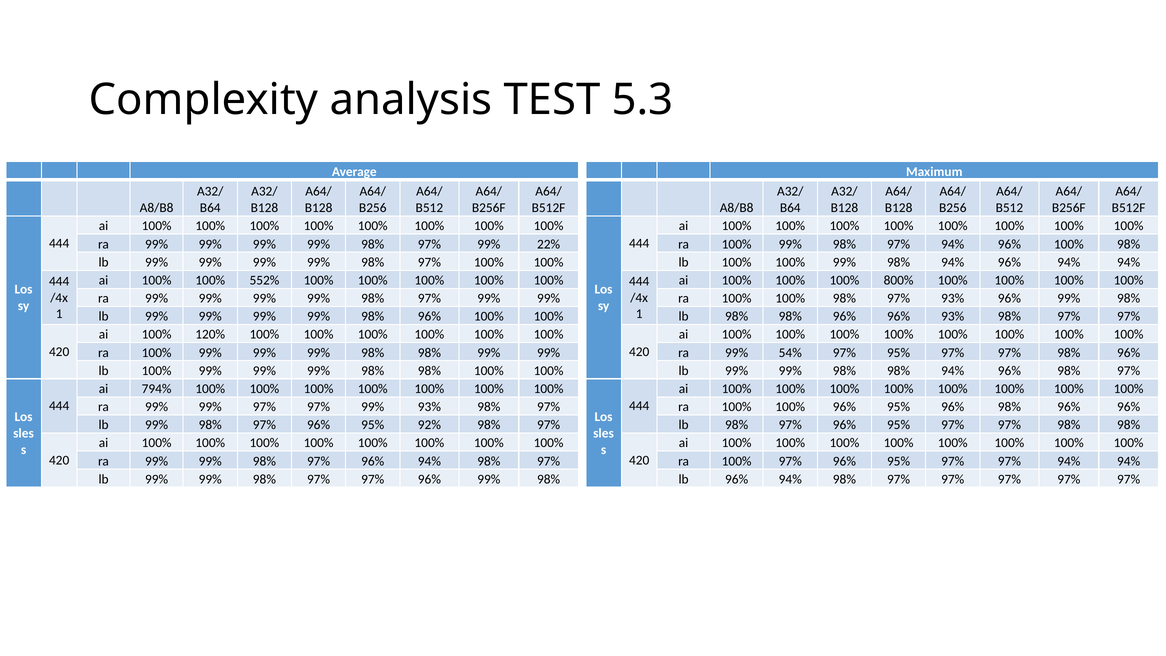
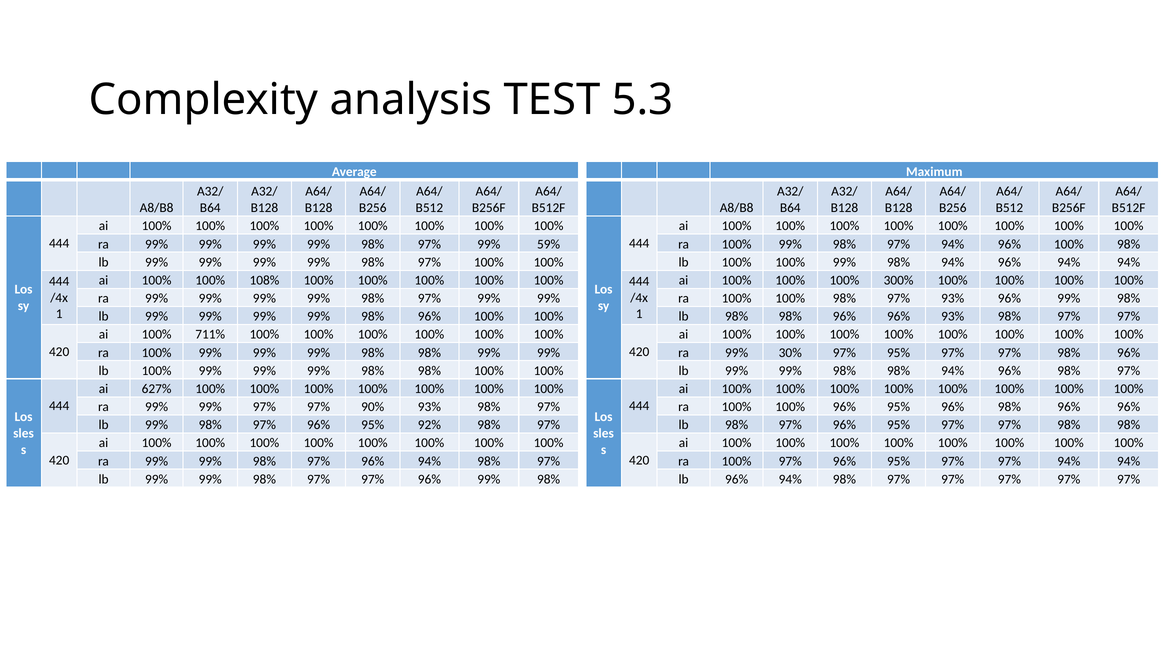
22%: 22% -> 59% (549, 244)
552%: 552% -> 108% (264, 280)
800%: 800% -> 300% (899, 280)
120%: 120% -> 711% (210, 334)
54%: 54% -> 30% (790, 353)
794%: 794% -> 627% (157, 389)
97% 97% 99%: 99% -> 90% (373, 407)
